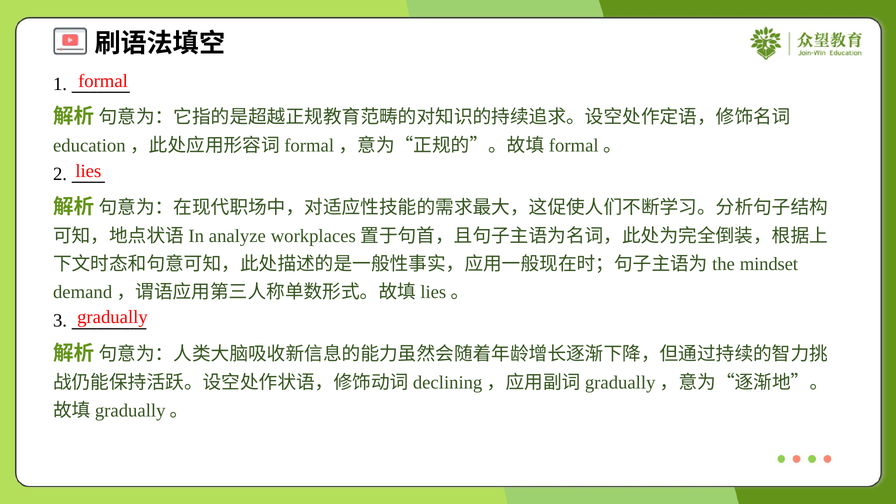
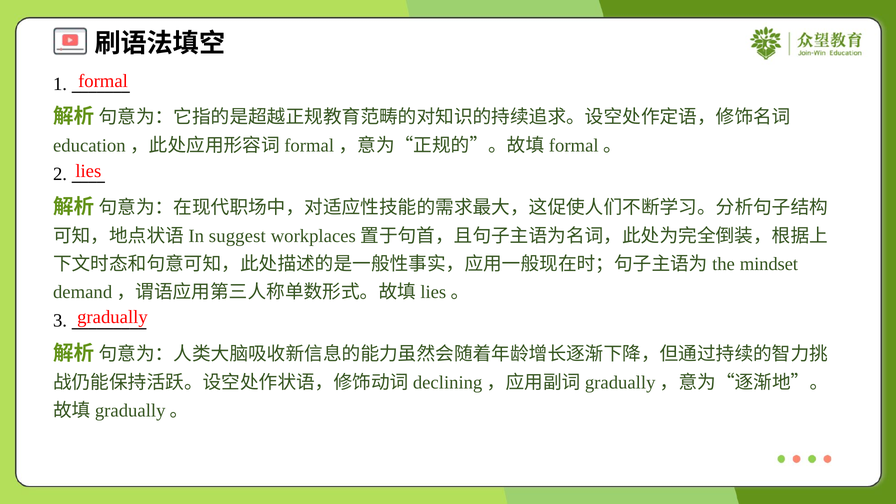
analyze: analyze -> suggest (237, 236)
